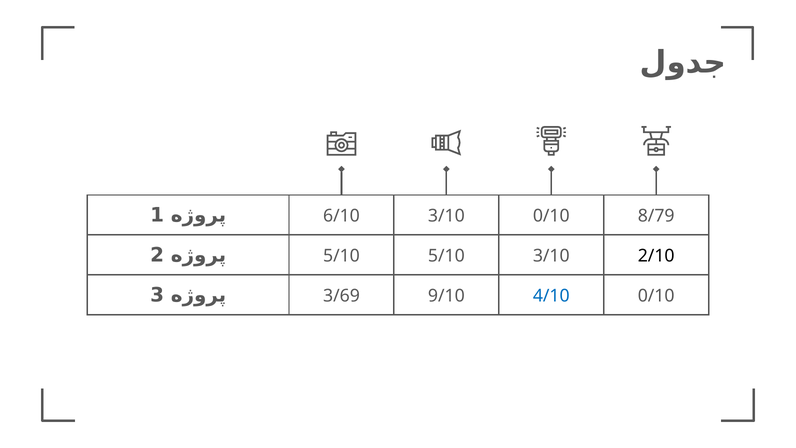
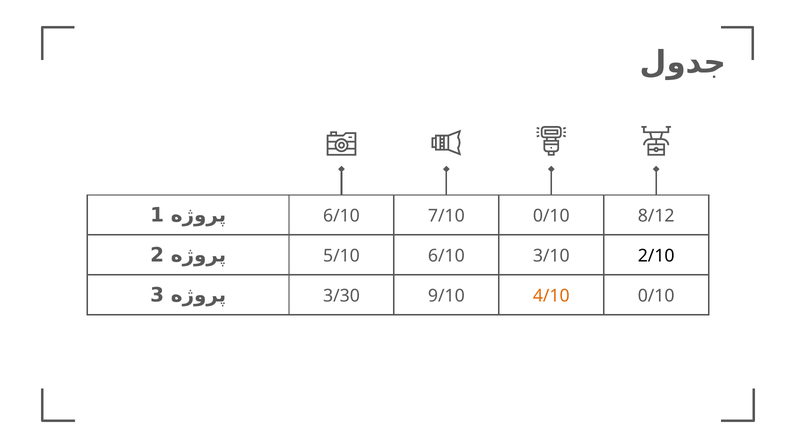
6/10 3/10: 3/10 -> 7/10 (446, 216)
8/79: 8/79 -> 8/12 (656, 216)
5/10 5/10: 5/10 -> 6/10 (446, 256)
3/69: 3/69 -> 3/30 (341, 296)
4/10 colour: blue -> orange (551, 296)
